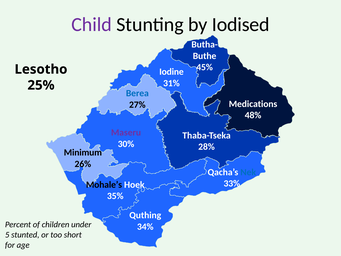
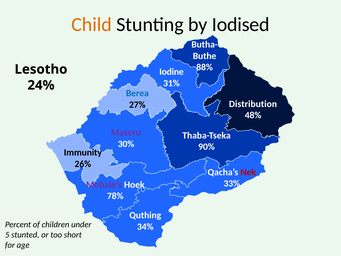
Child colour: purple -> orange (92, 25)
45%: 45% -> 88% (205, 67)
25%: 25% -> 24% (41, 85)
Medications: Medications -> Distribution (253, 104)
28%: 28% -> 90% (207, 147)
Minimum: Minimum -> Immunity (83, 152)
Nek colour: blue -> red (248, 172)
Mohale’s colour: black -> purple (104, 185)
35%: 35% -> 78% (115, 196)
